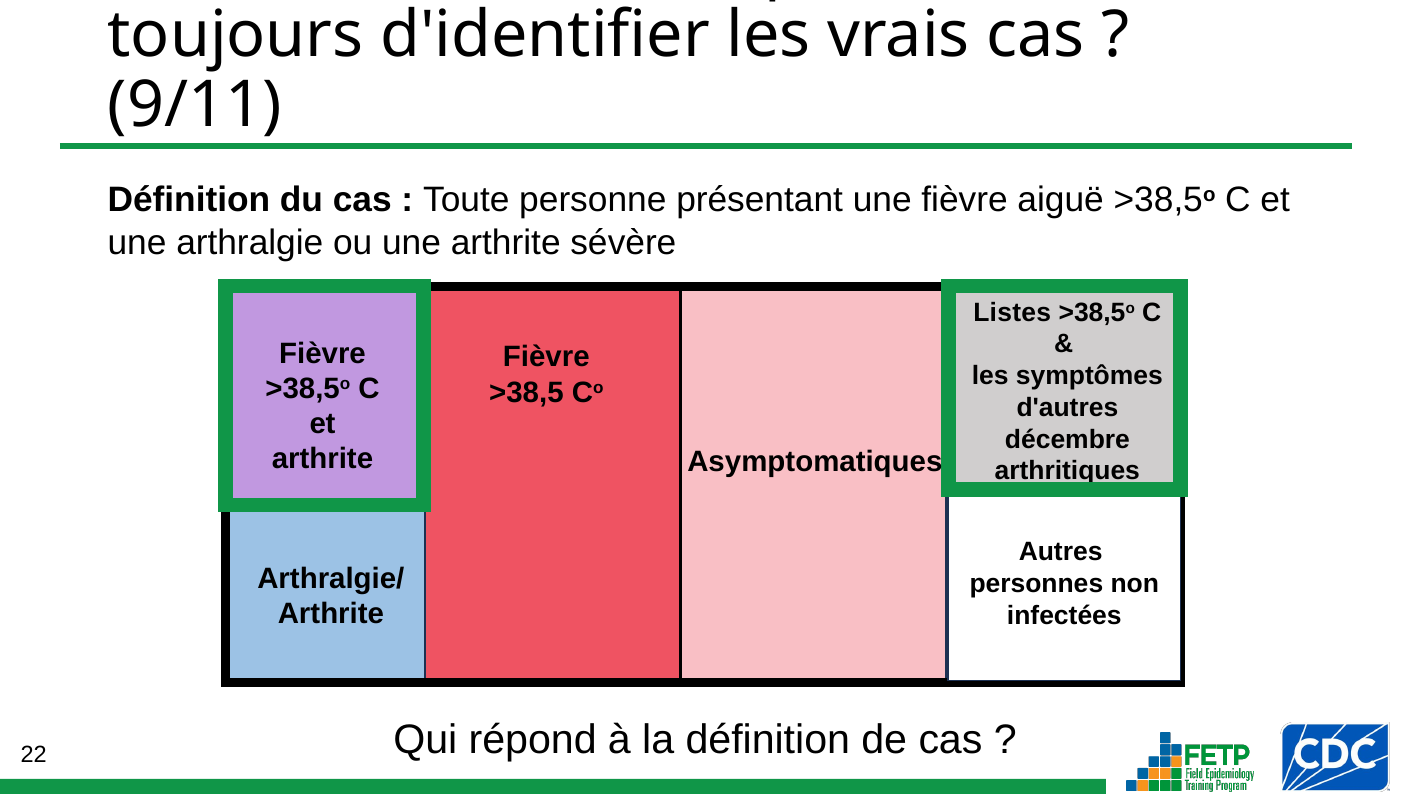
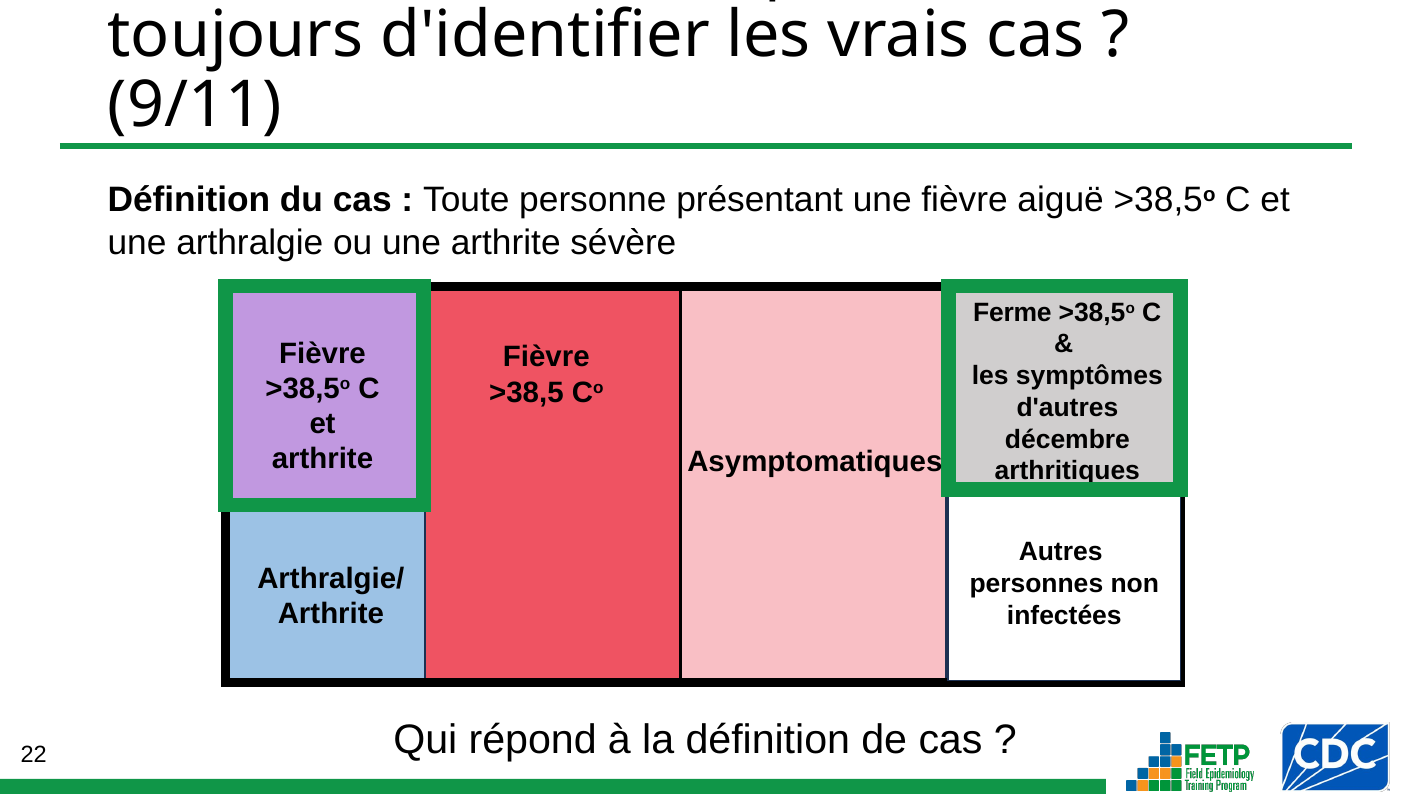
Listes: Listes -> Ferme (1012, 312)
